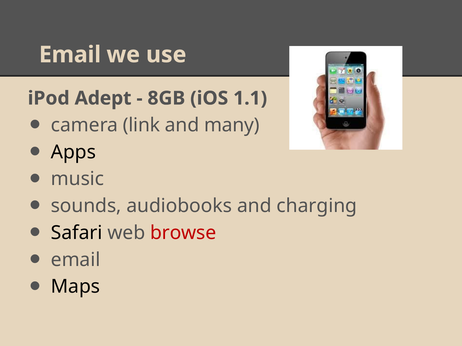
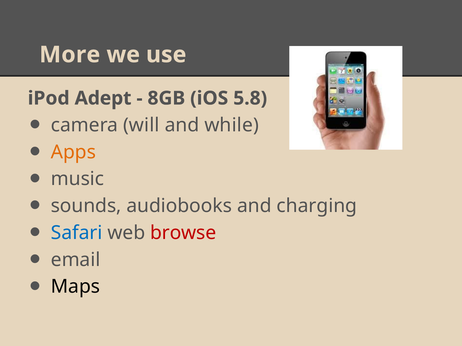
Email: Email -> More (70, 55)
1.1: 1.1 -> 5.8 (250, 98)
link: link -> will (141, 125)
many: many -> while (232, 125)
Apps colour: black -> orange (73, 152)
Safari colour: black -> blue (77, 233)
